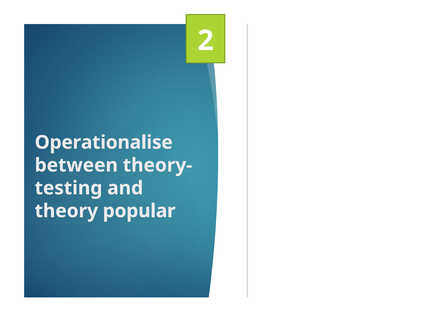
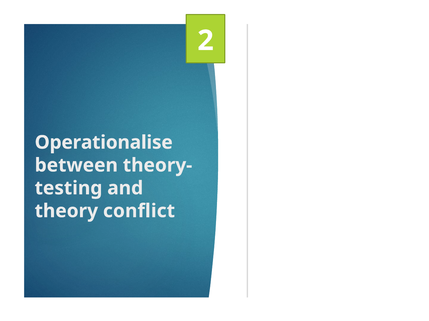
popular: popular -> conflict (139, 211)
